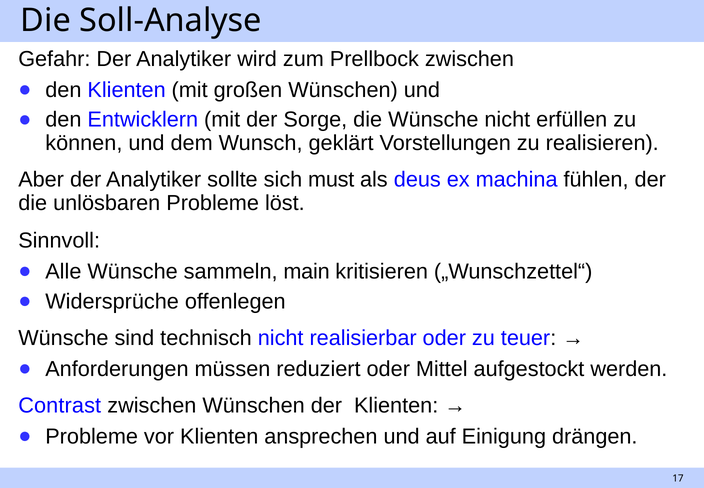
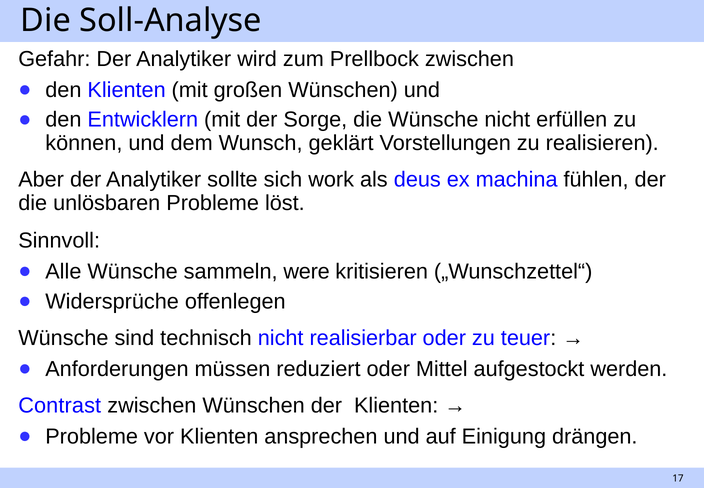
must: must -> work (331, 179)
main: main -> were (307, 271)
